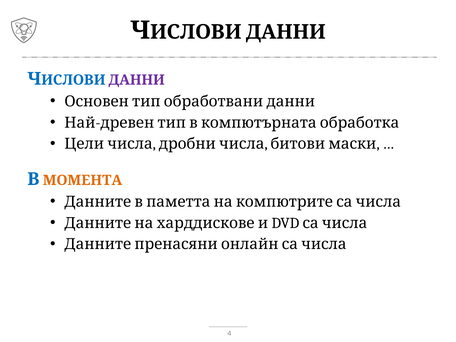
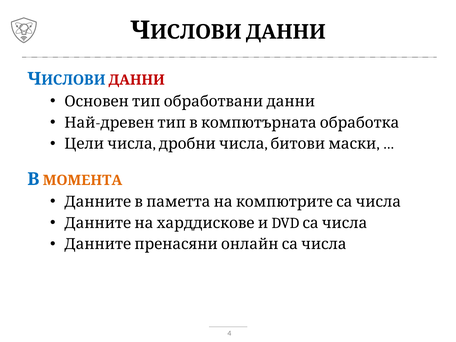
ДАННИ colour: purple -> red (137, 80)
